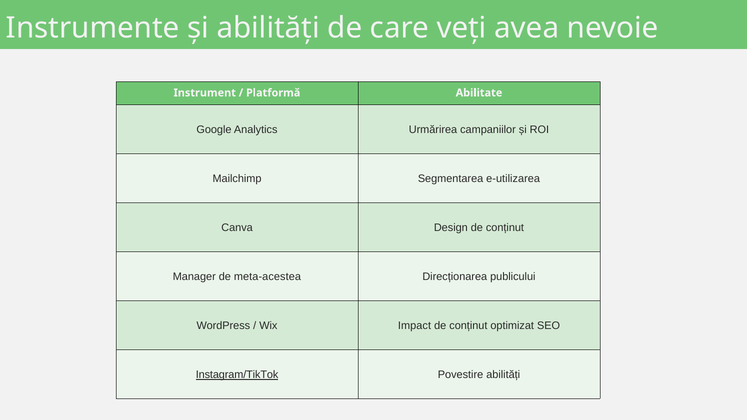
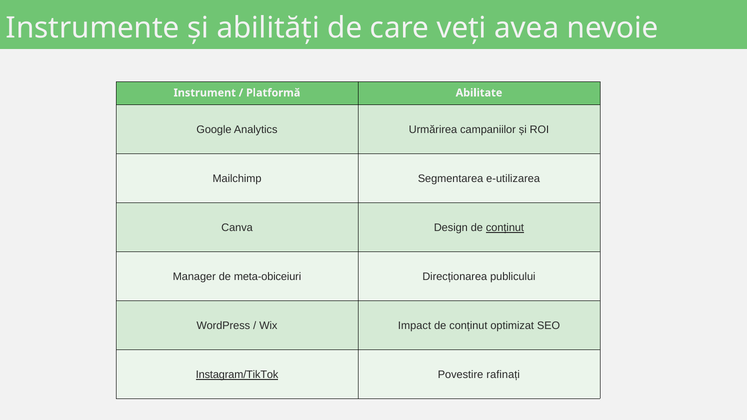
conținut underline: none -> present (505, 228)
meta-acestea: meta-acestea -> meta-obiceiuri (268, 277)
Povestire abilități: abilități -> rafinați (503, 375)
